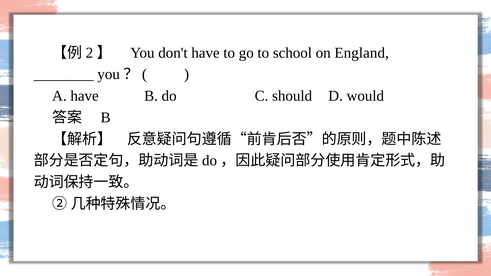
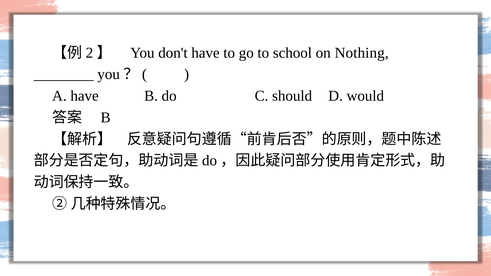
England: England -> Nothing (362, 53)
